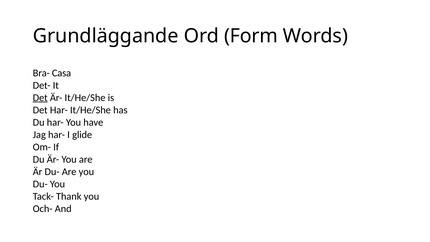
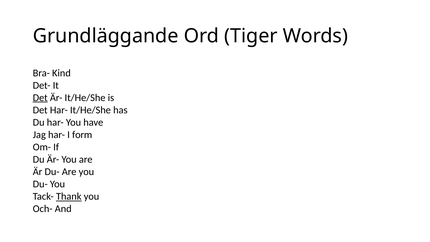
Form: Form -> Tiger (251, 36)
Casa: Casa -> Kind (61, 73)
glide: glide -> form (82, 135)
Thank underline: none -> present (69, 196)
